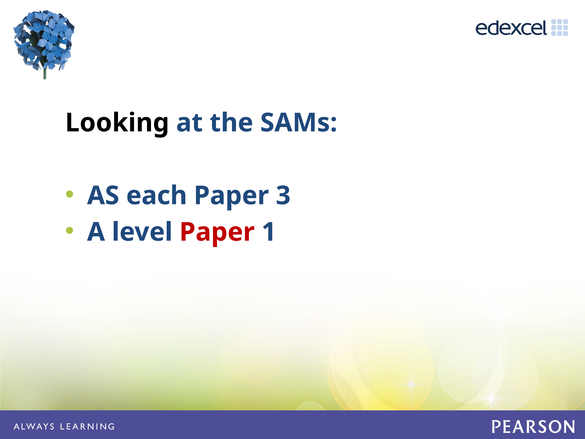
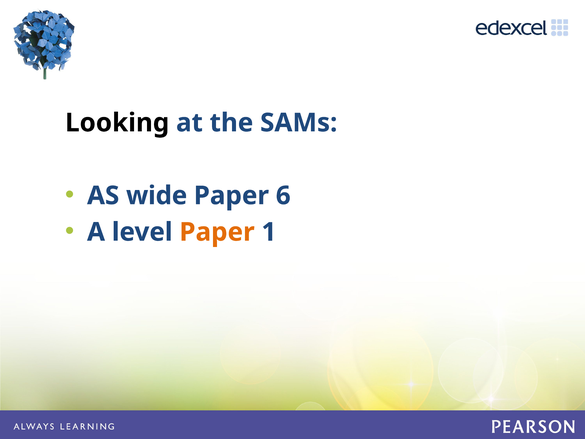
each: each -> wide (157, 196)
3: 3 -> 6 (283, 196)
Paper colour: red -> orange (217, 232)
